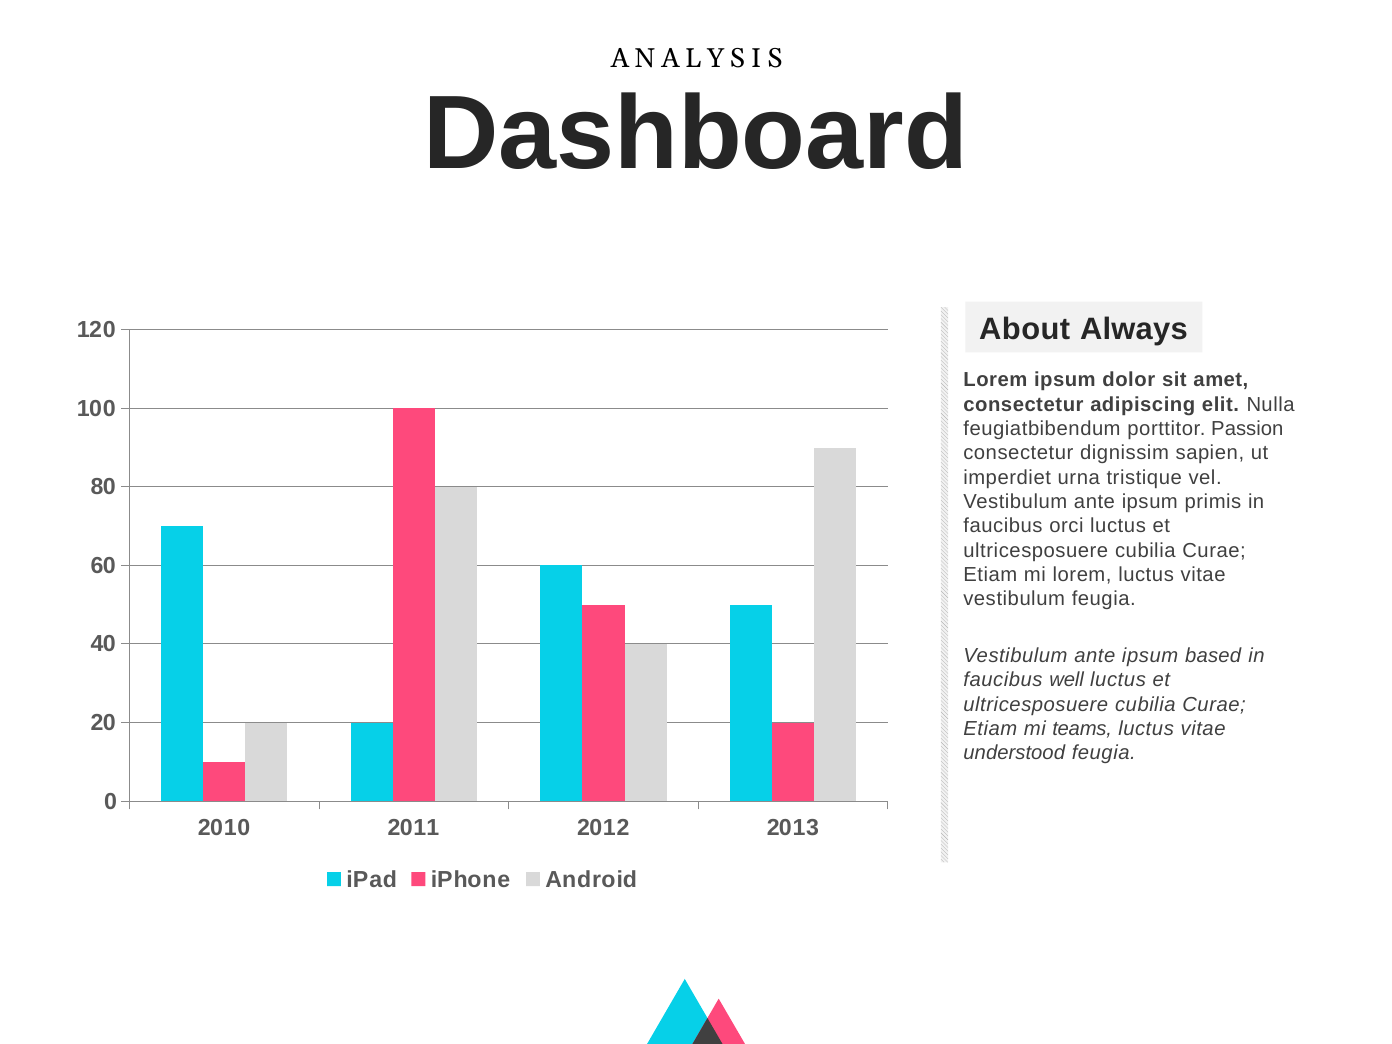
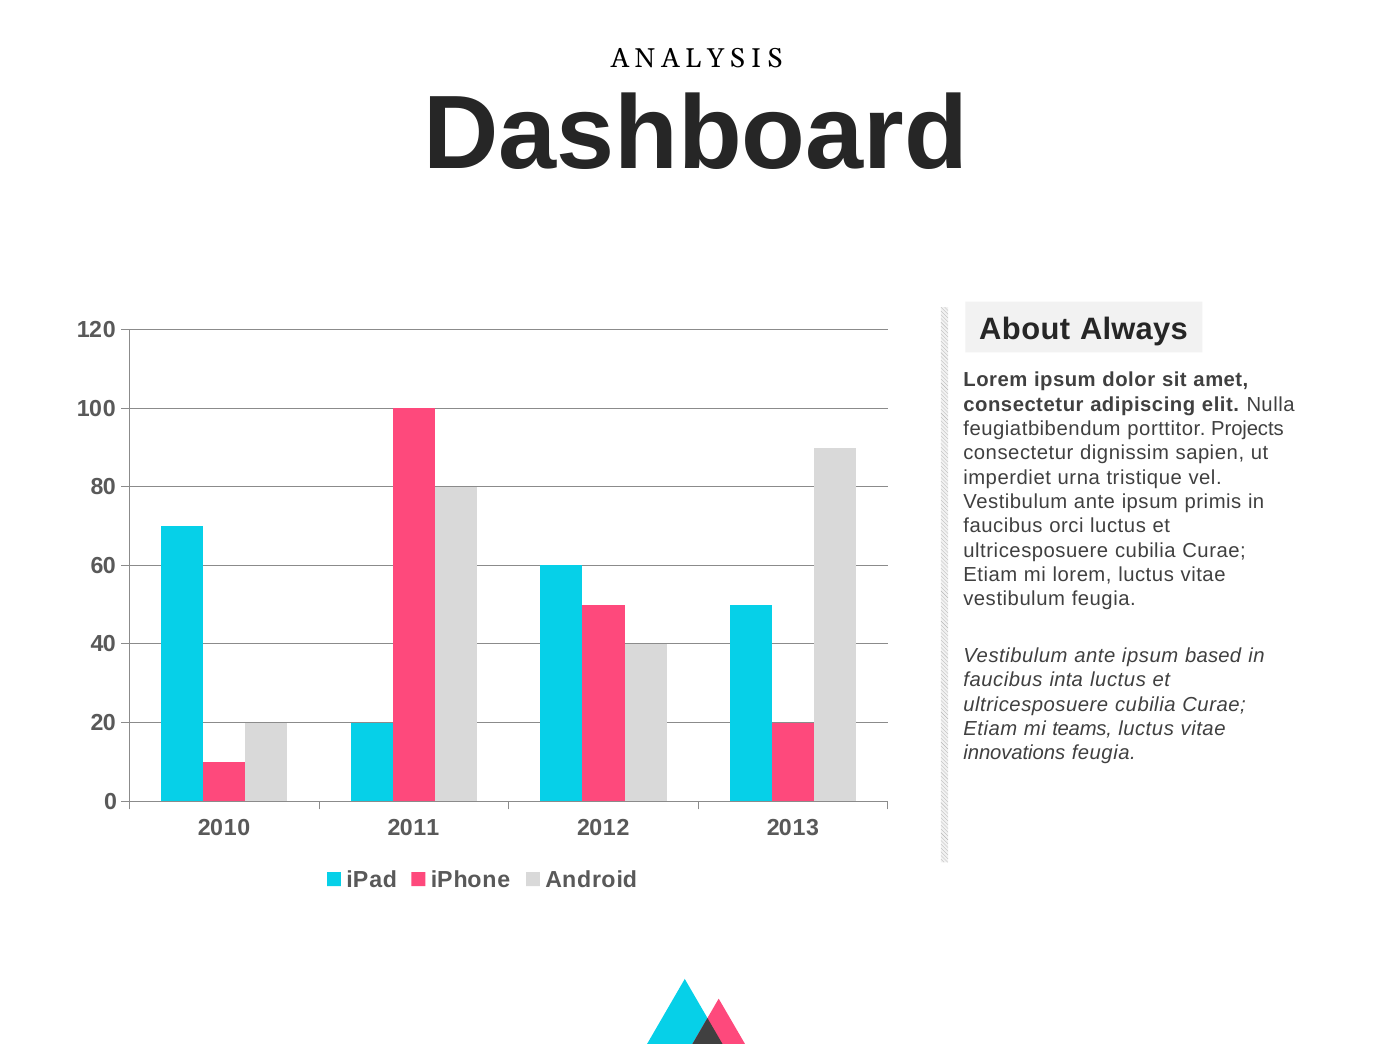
Passion: Passion -> Projects (1247, 429)
well: well -> inta (1066, 680)
understood: understood -> innovations (1014, 753)
